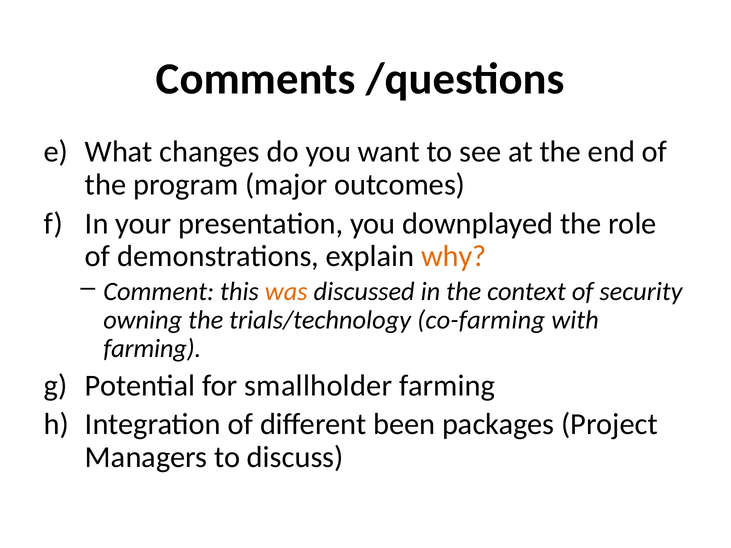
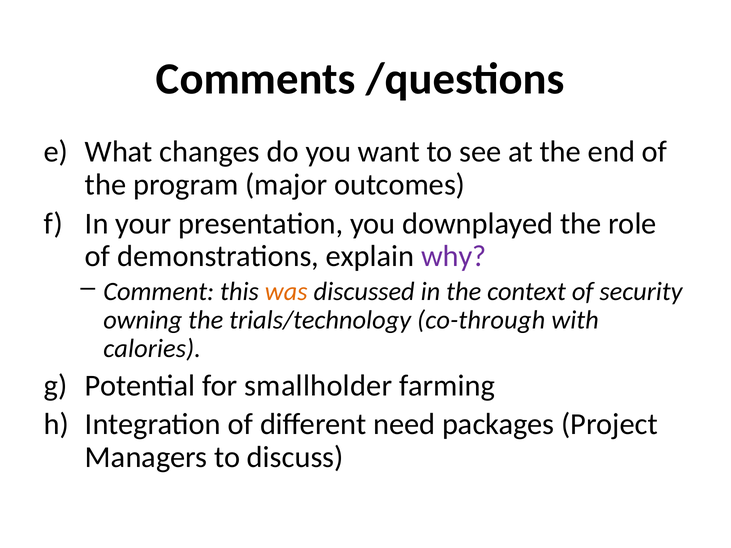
why colour: orange -> purple (454, 257)
co-farming: co-farming -> co-through (481, 320)
farming: farming -> calories (152, 349)
been: been -> need (404, 425)
